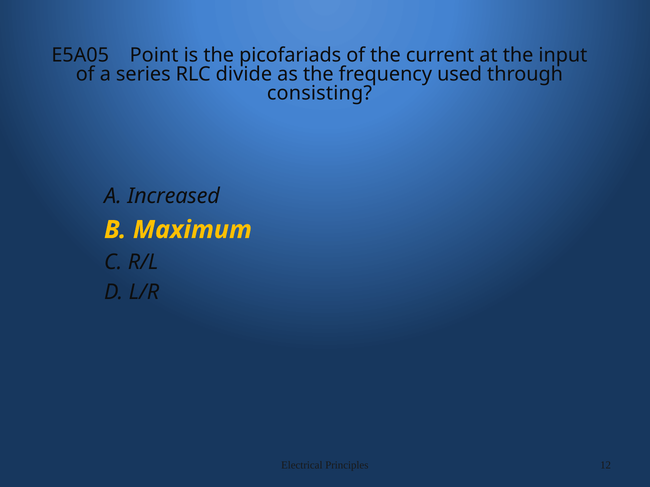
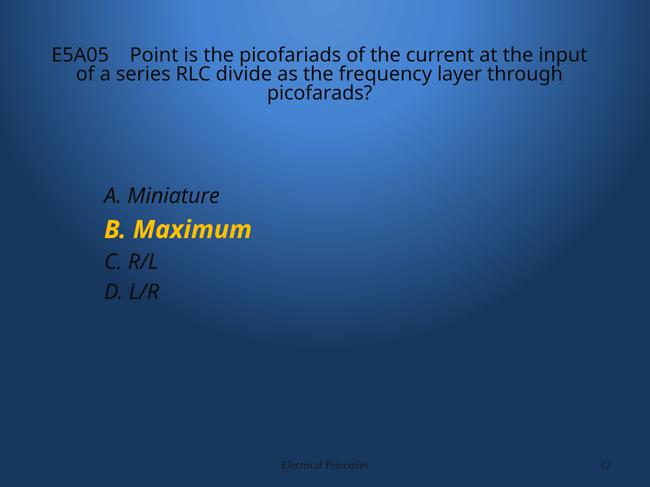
used: used -> layer (460, 74)
consisting: consisting -> picofarads (320, 93)
Increased: Increased -> Miniature (174, 197)
